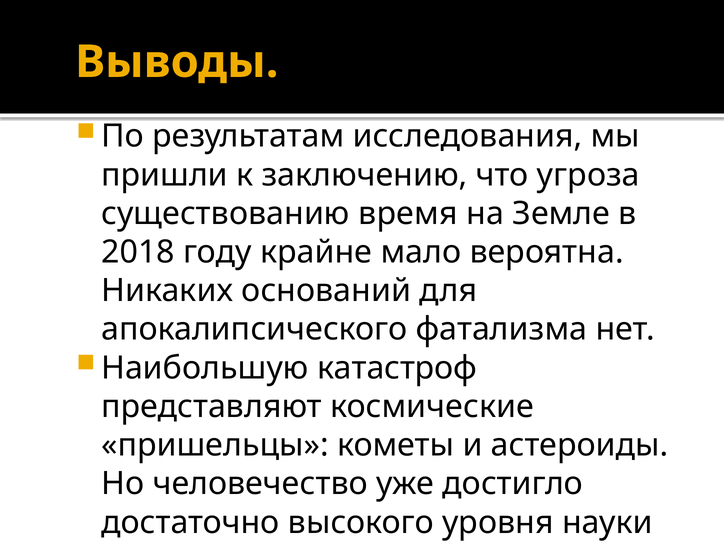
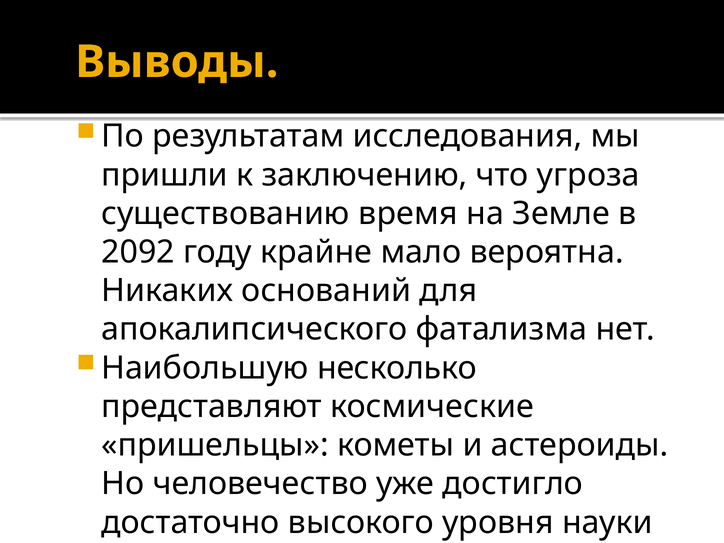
2018: 2018 -> 2092 (138, 252)
катастроф: катастроф -> несколько (397, 368)
